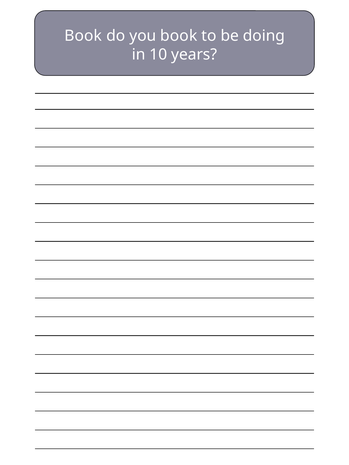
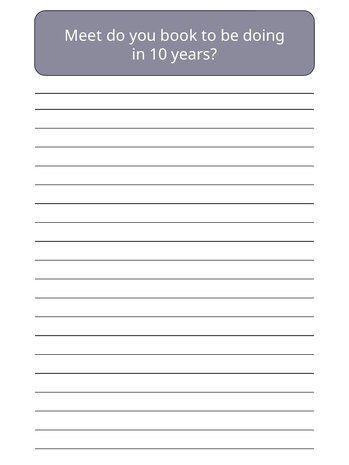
Book: Book -> Meet (83, 36)
